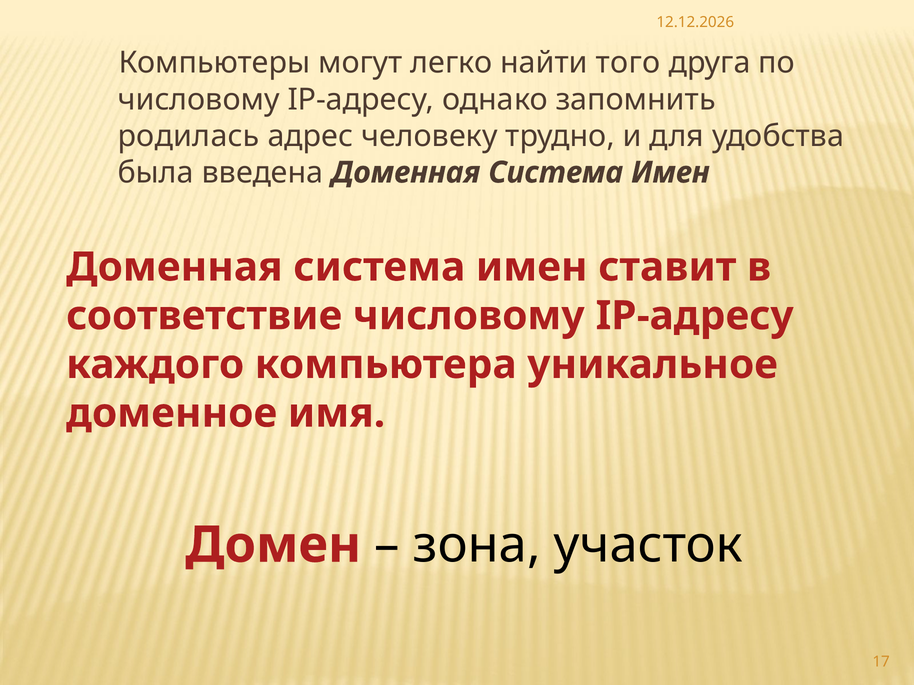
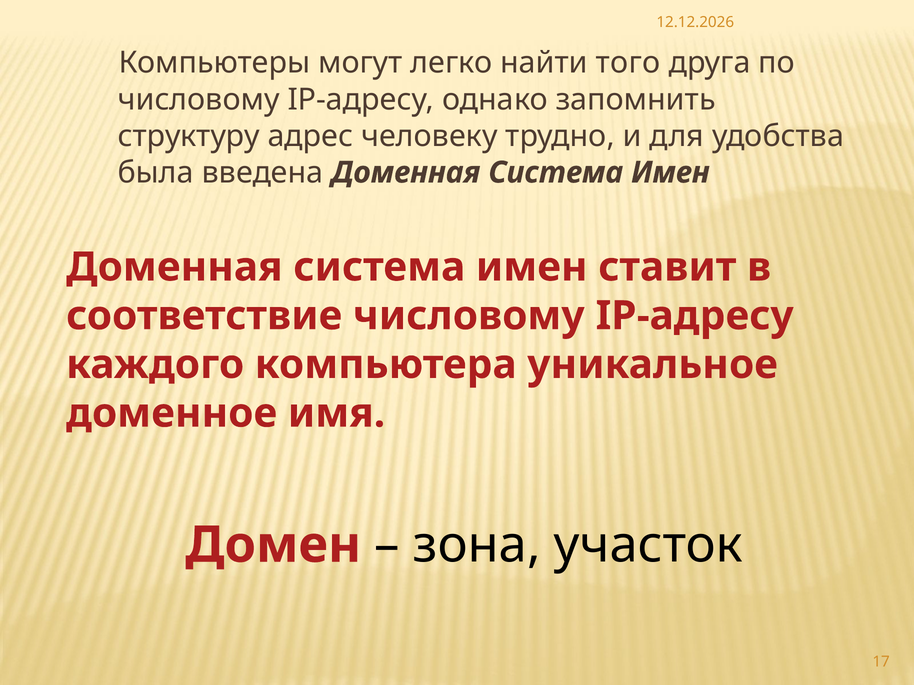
родилась: родилась -> структуру (189, 136)
